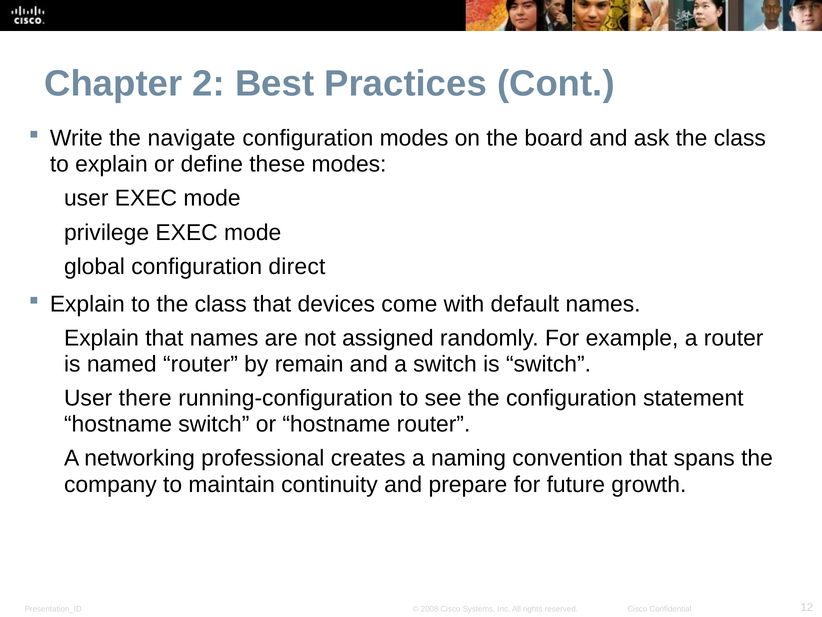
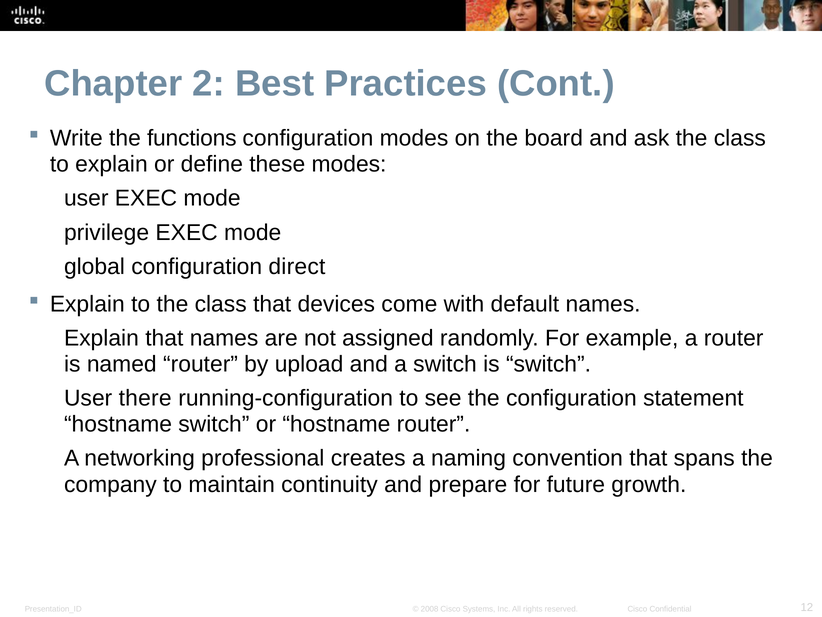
navigate: navigate -> functions (192, 138)
remain: remain -> upload (309, 364)
